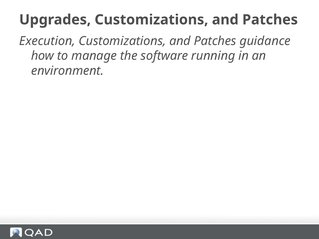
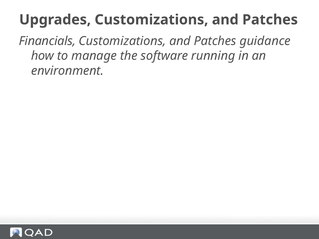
Execution: Execution -> Financials (47, 41)
